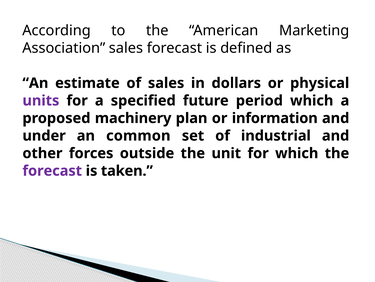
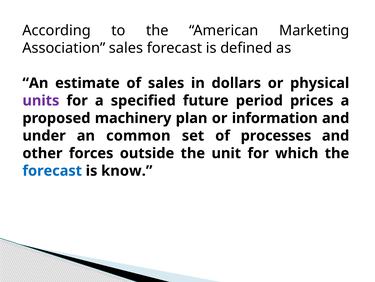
period which: which -> prices (312, 100)
industrial: industrial -> processes (276, 135)
forecast colour: purple -> blue (52, 170)
taken: taken -> know (127, 170)
